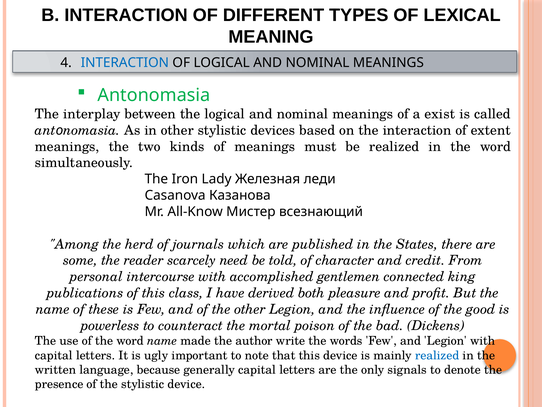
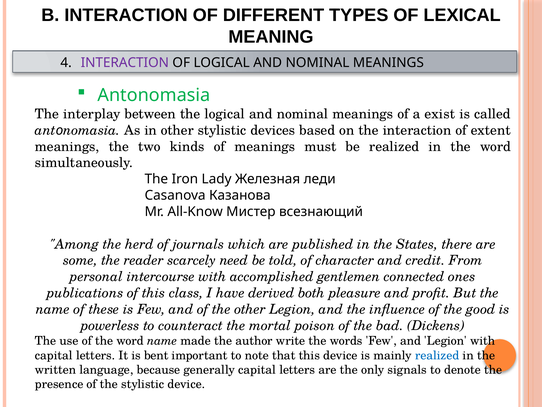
INTERACTION colour: blue -> purple (125, 63)
king: king -> ones (462, 276)
ugly: ugly -> bent (156, 355)
